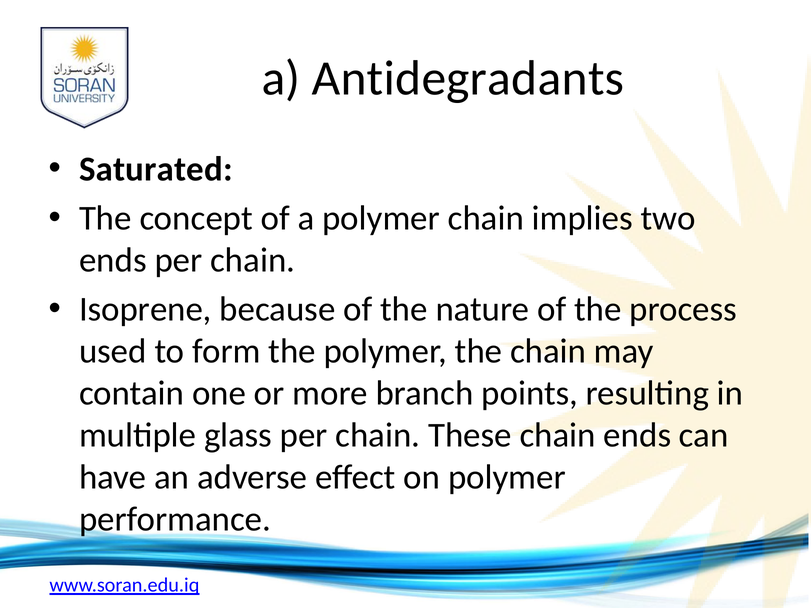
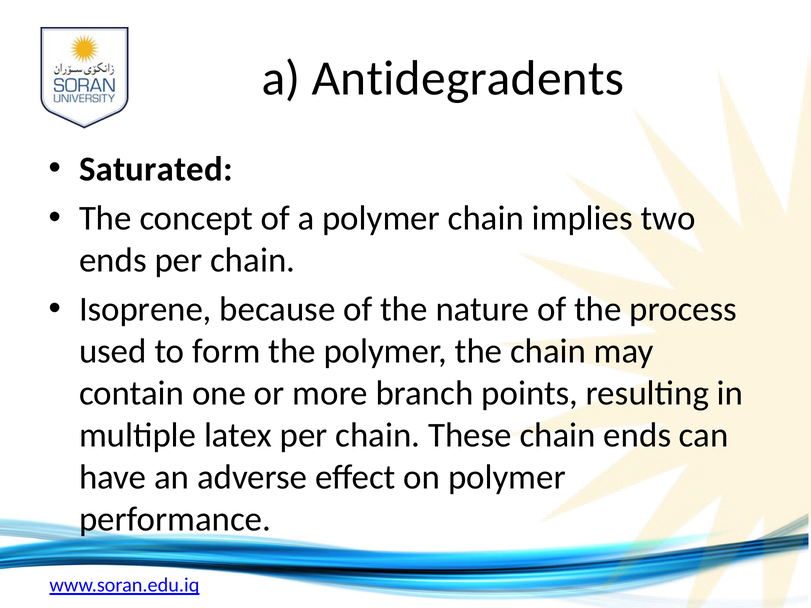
Antidegradants: Antidegradants -> Antidegradents (468, 79)
glass: glass -> latex (238, 435)
